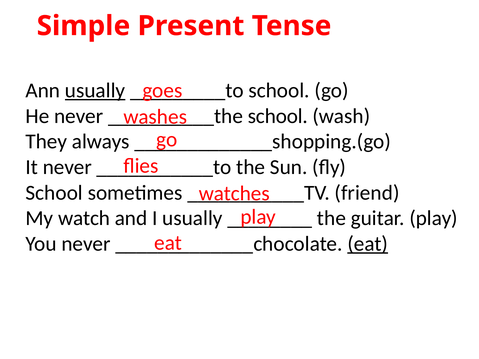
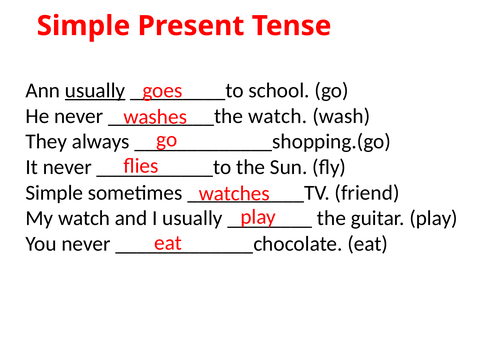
school: school -> watch (278, 116)
School: School -> Simple (54, 193)
eat underline: present -> none (368, 244)
